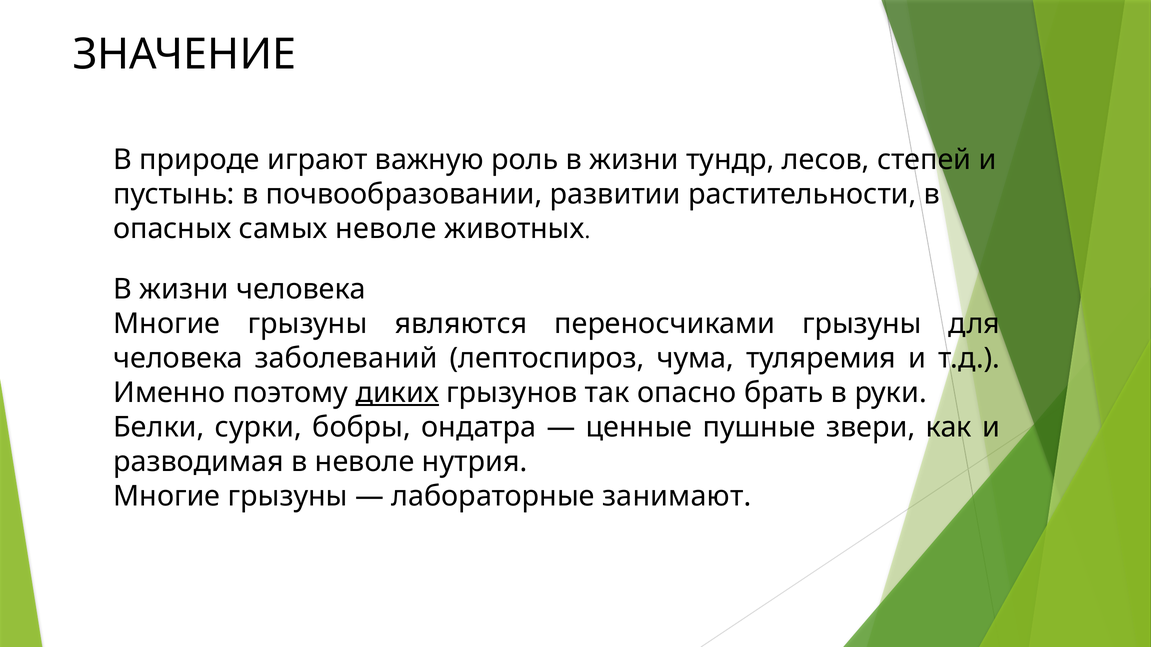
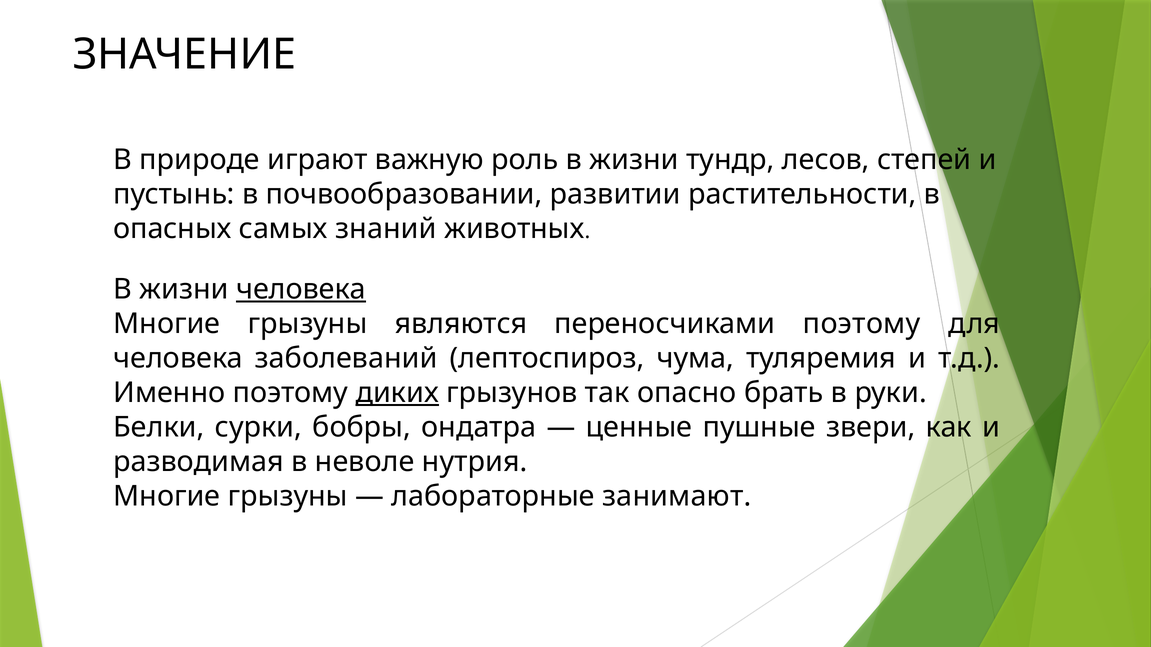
самых неволе: неволе -> знаний (386, 229)
человека underline: none -> present (301, 289)
переносчиками грызуны: грызуны -> поэтому (862, 324)
